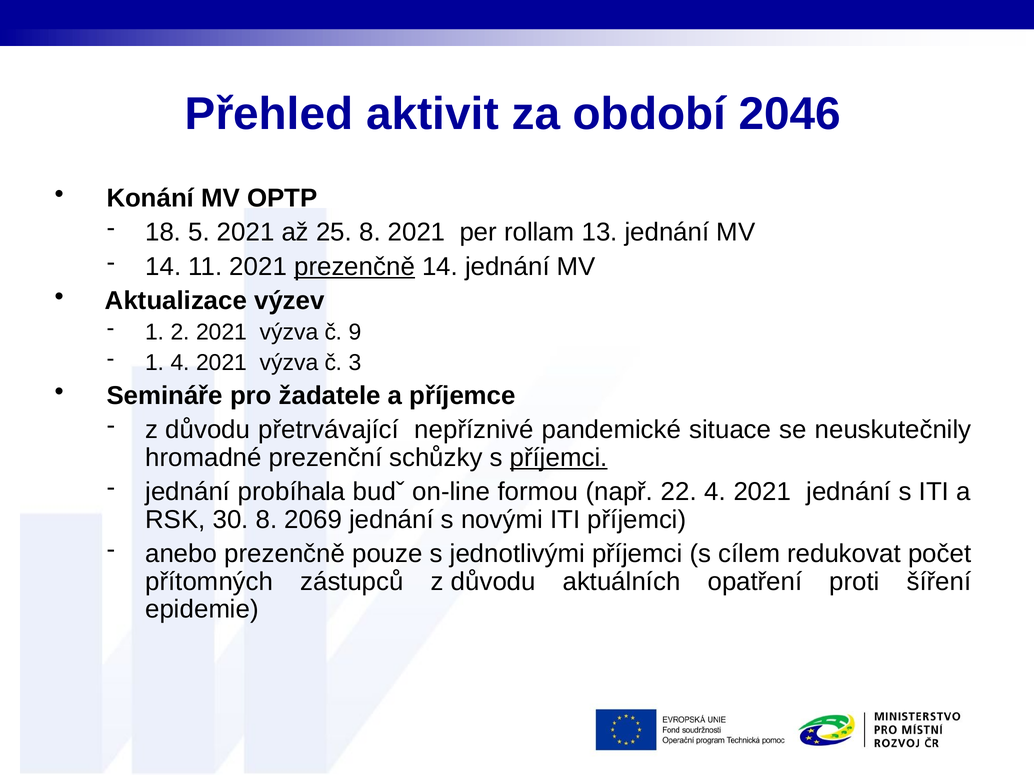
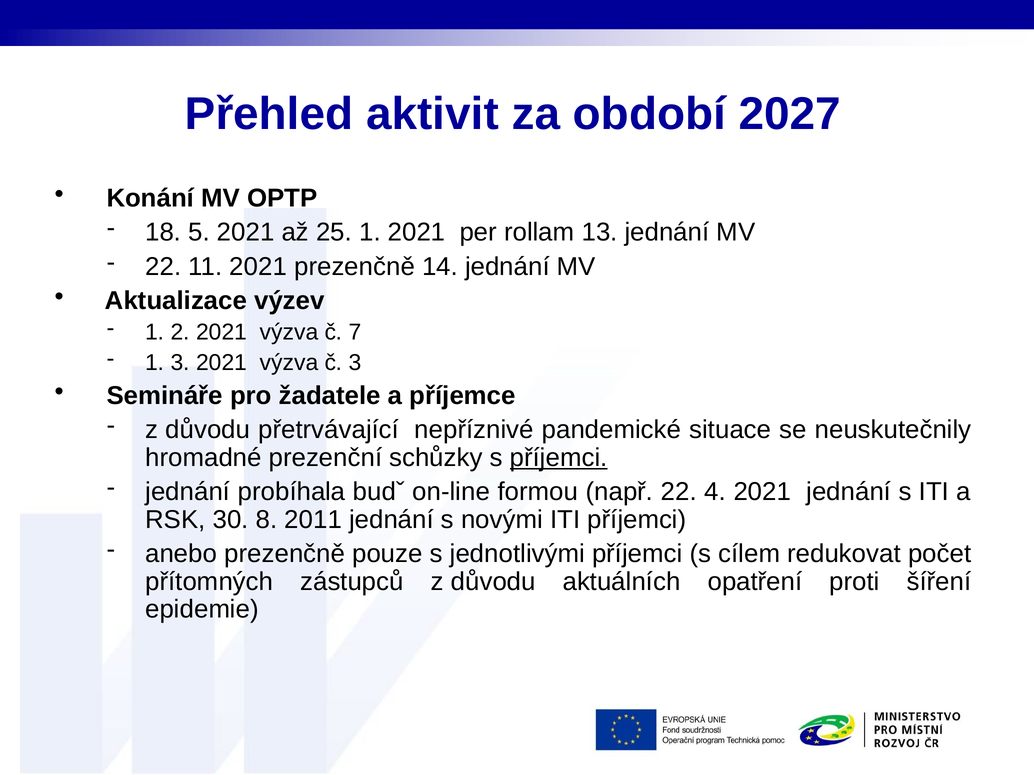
2046: 2046 -> 2027 (790, 114)
25 8: 8 -> 1 (370, 233)
14: 14 -> 22 (163, 267)
prezenčně underline: present -> none (355, 267)
9: 9 -> 7 (355, 332)
1 4: 4 -> 3 (180, 363)
2069: 2069 -> 2011 (313, 520)
